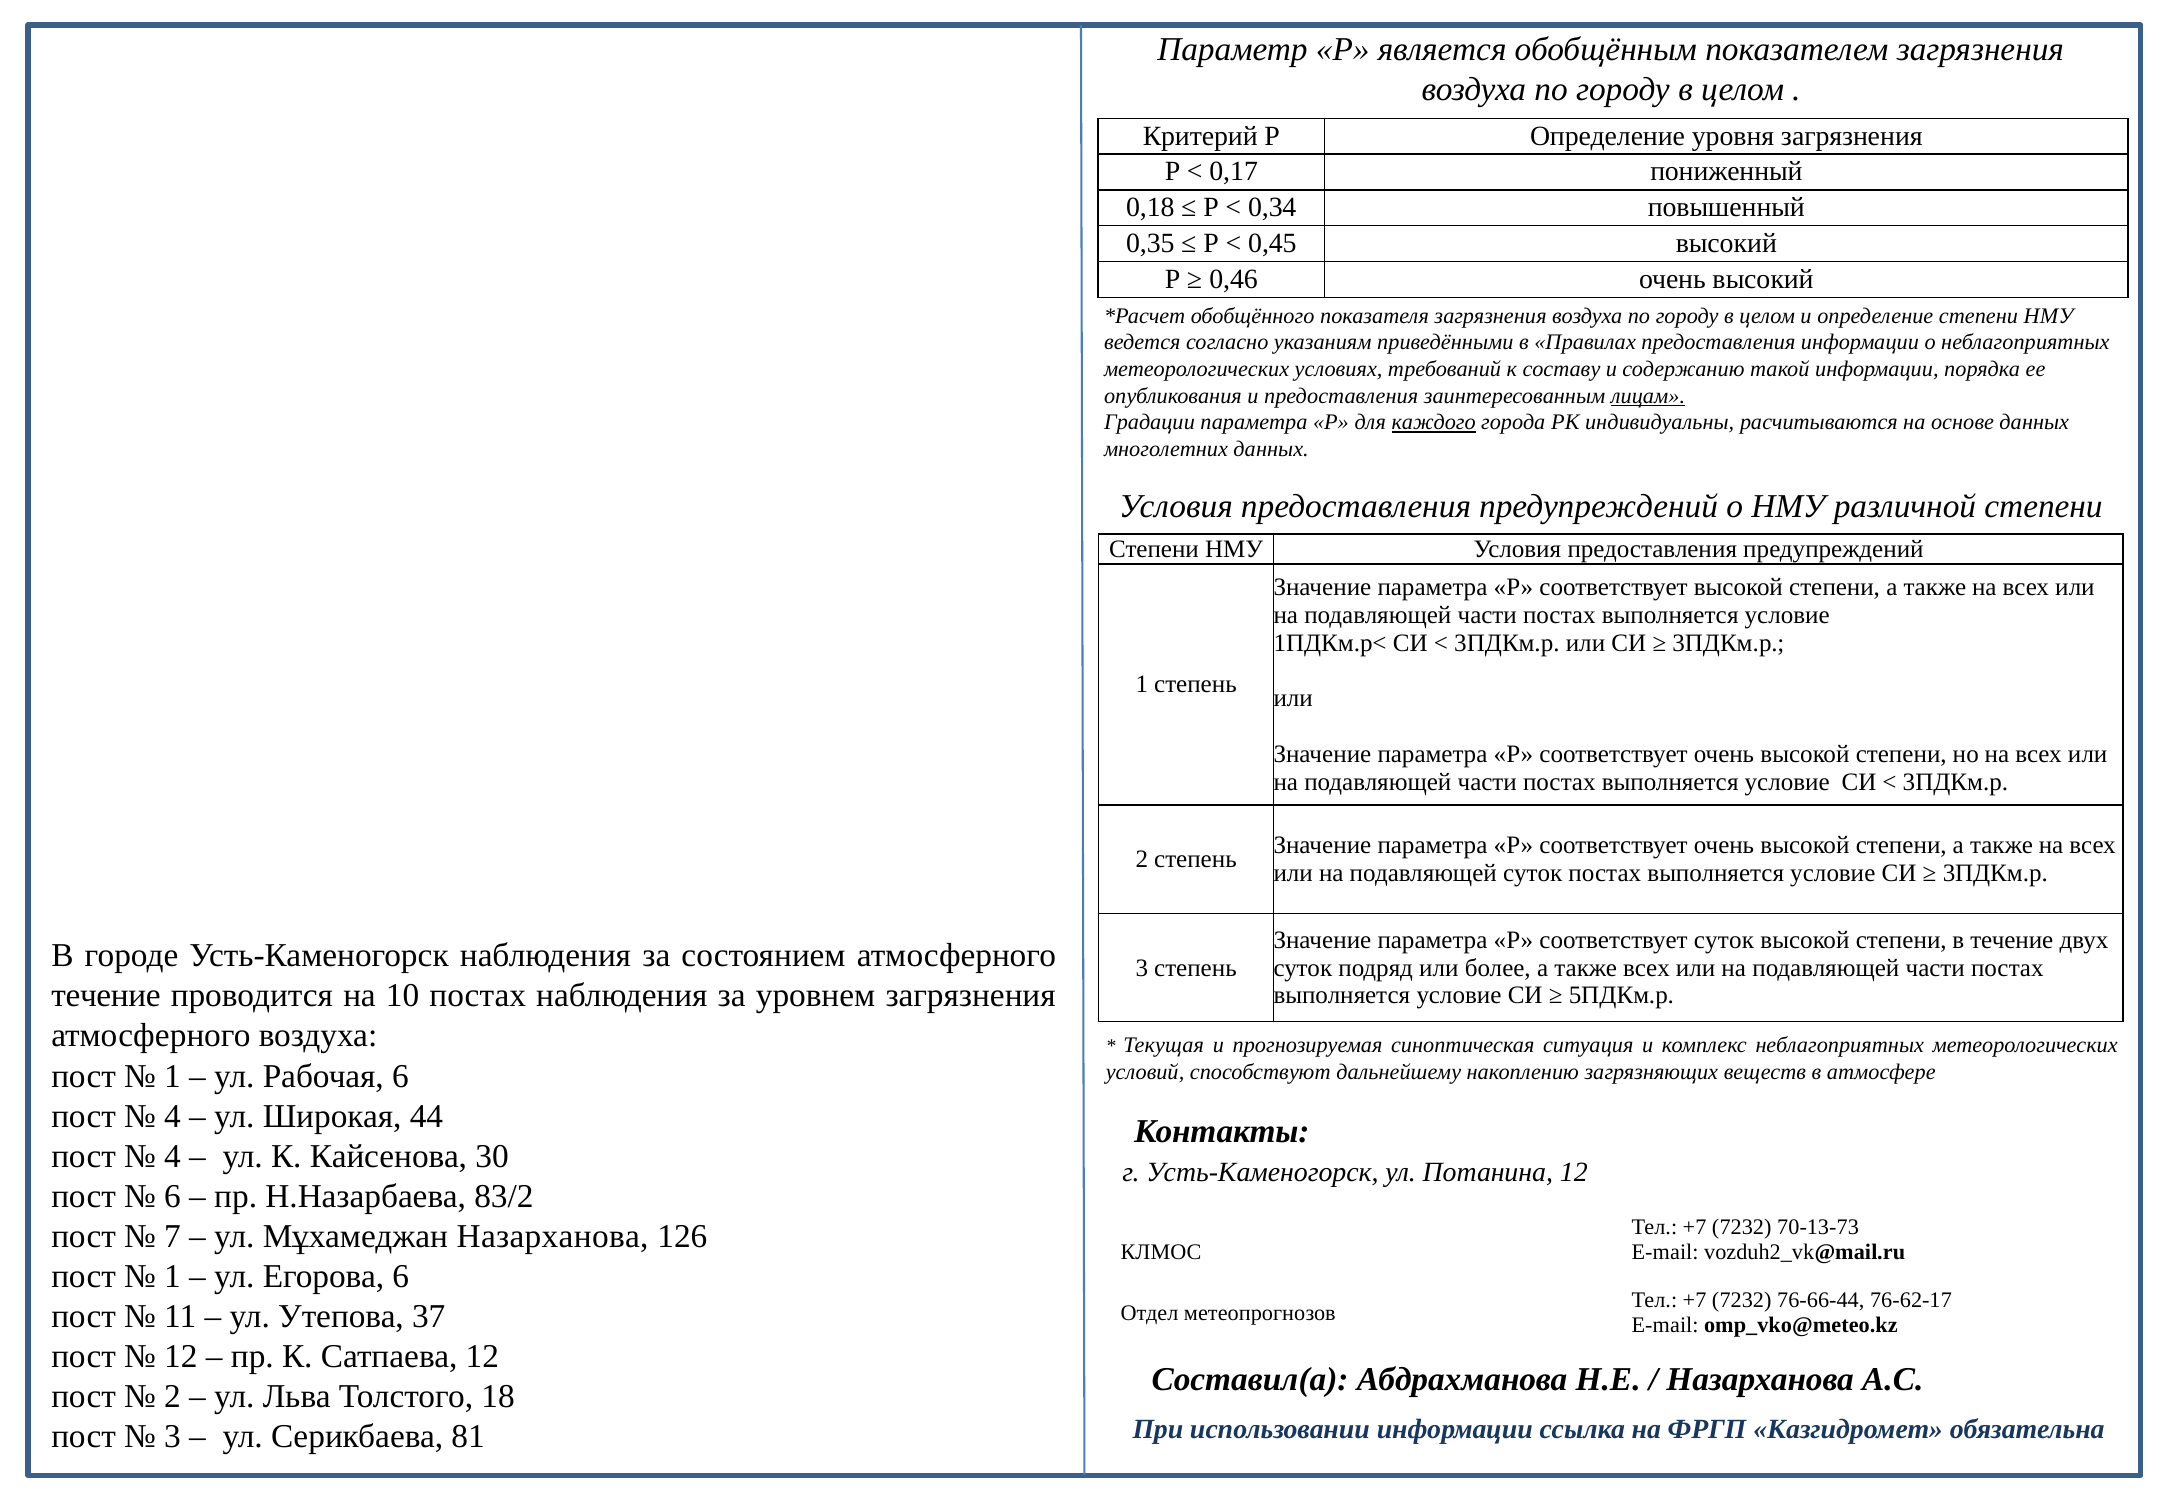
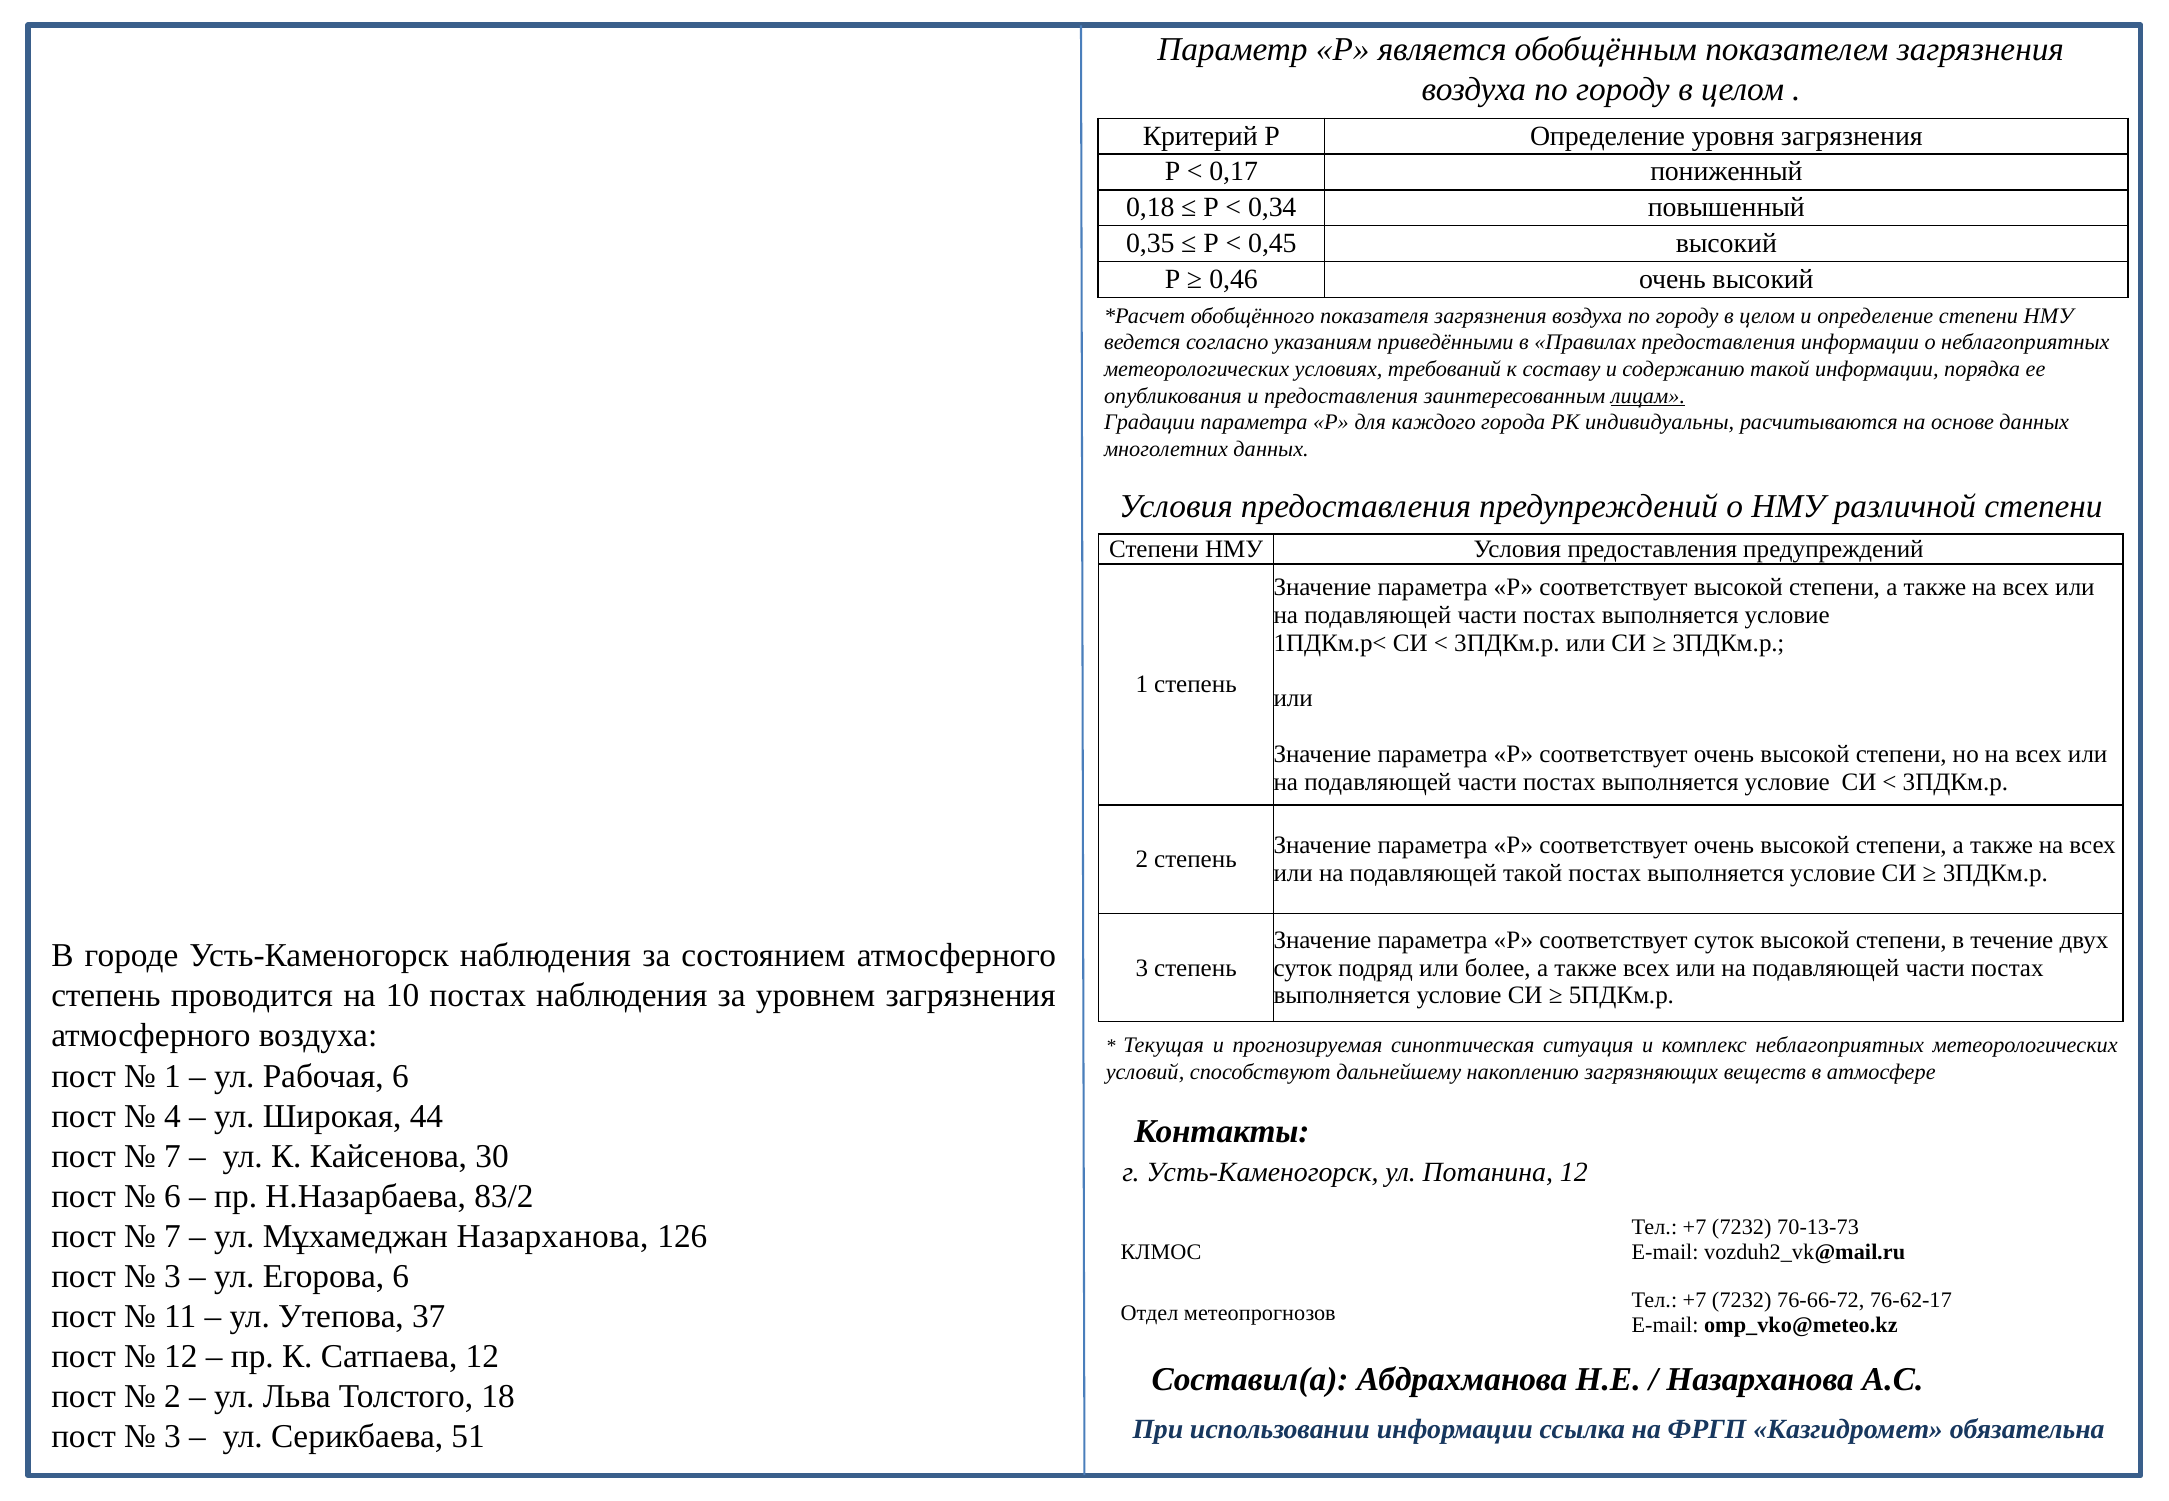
каждого underline: present -> none (1434, 423)
подавляющей суток: суток -> такой (1533, 874)
течение: течение -> степень (106, 996)
4: 4 -> 7 (173, 1157)
1: 1 -> 3 (173, 1277)
76-66-44: 76-66-44 -> 76-66-72 (1821, 1301)
81: 81 -> 51 (468, 1437)
